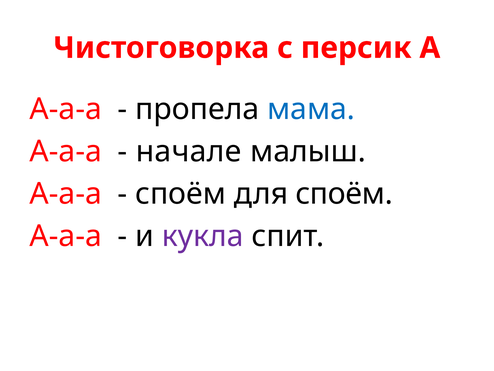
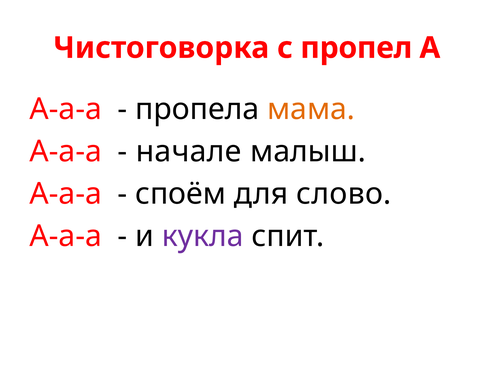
персик: персик -> пропел (356, 48)
мама colour: blue -> orange (311, 109)
для споём: споём -> слово (344, 194)
